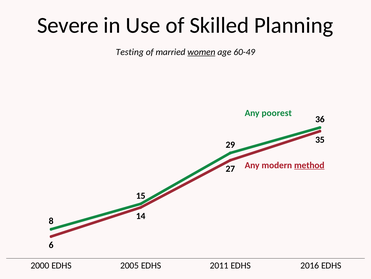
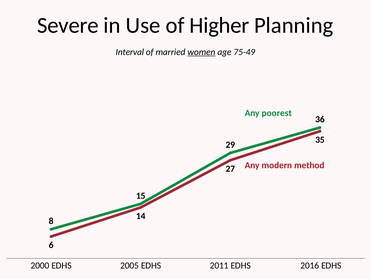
Skilled: Skilled -> Higher (219, 25)
Testing: Testing -> Interval (130, 52)
60-49: 60-49 -> 75-49 (244, 52)
method underline: present -> none (309, 165)
